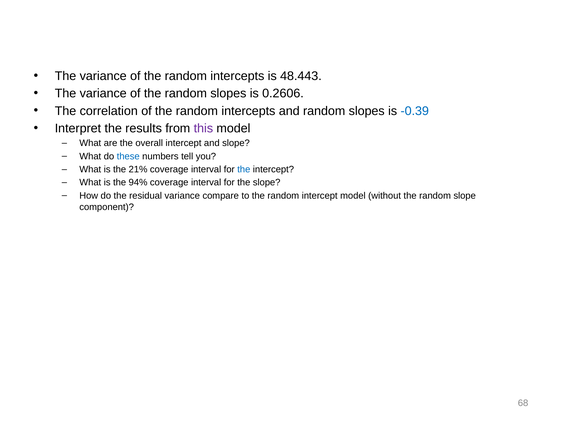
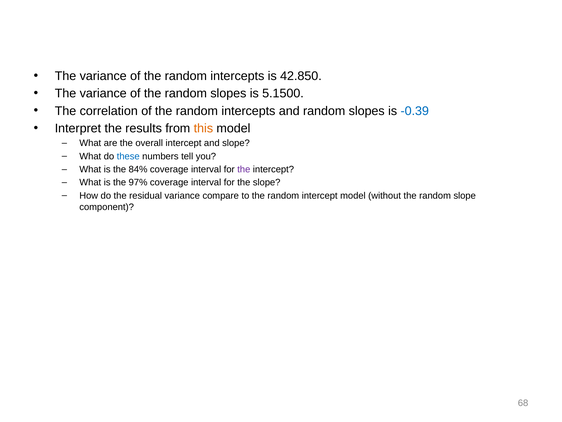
48.443: 48.443 -> 42.850 (301, 76)
0.2606: 0.2606 -> 5.1500 (283, 93)
this colour: purple -> orange (203, 128)
21%: 21% -> 84% (138, 169)
the colour: blue -> purple (244, 169)
94%: 94% -> 97% (138, 182)
